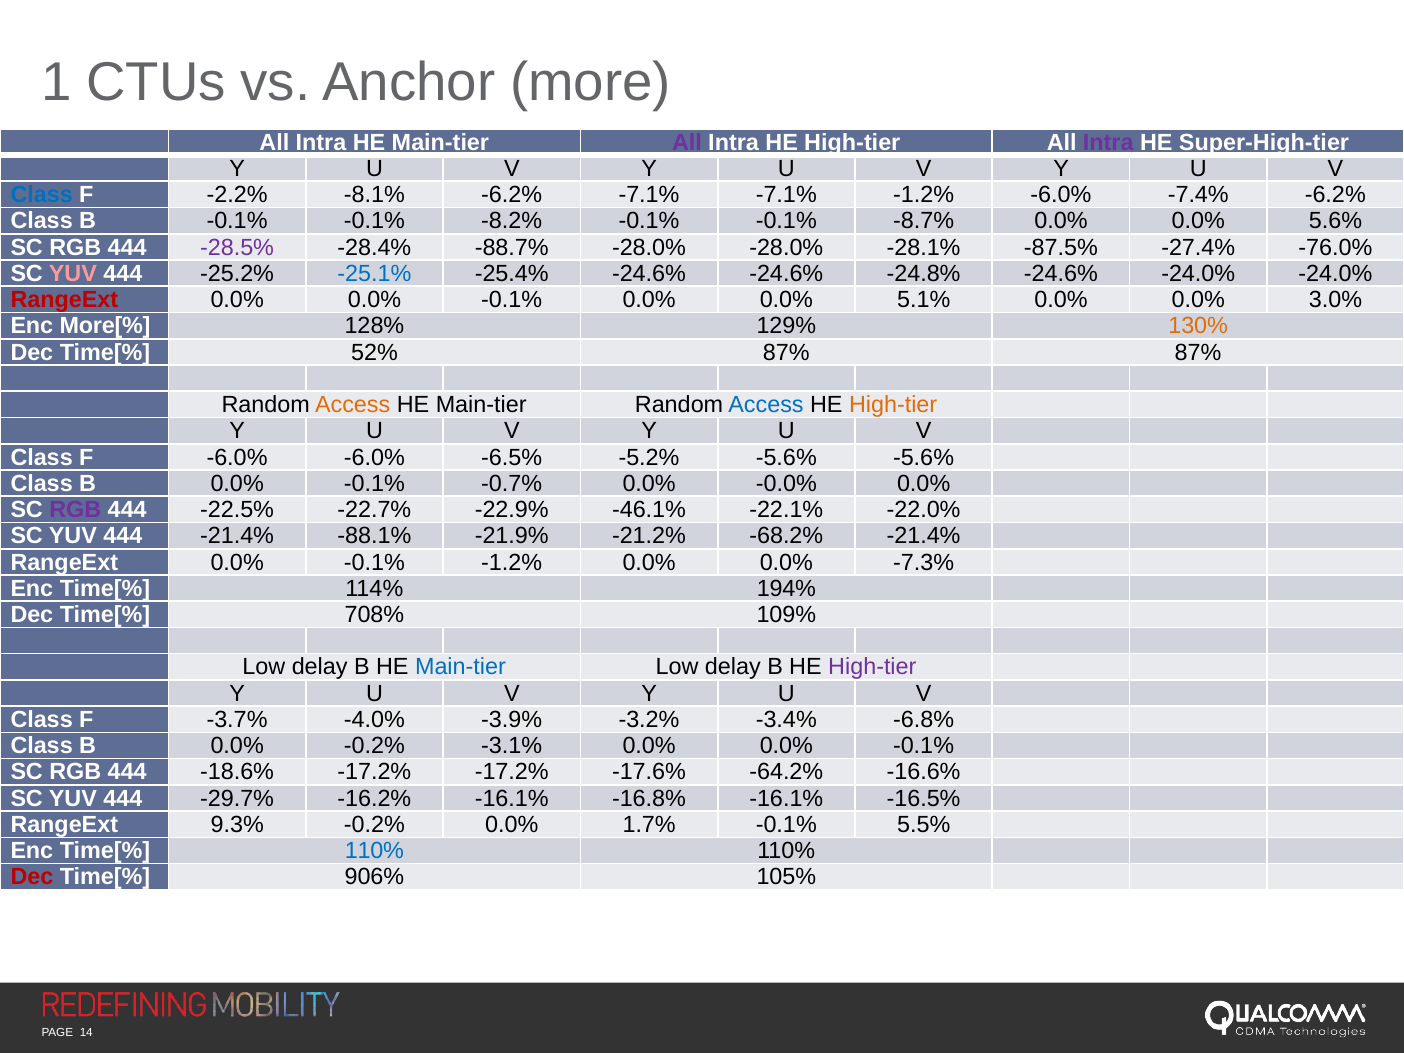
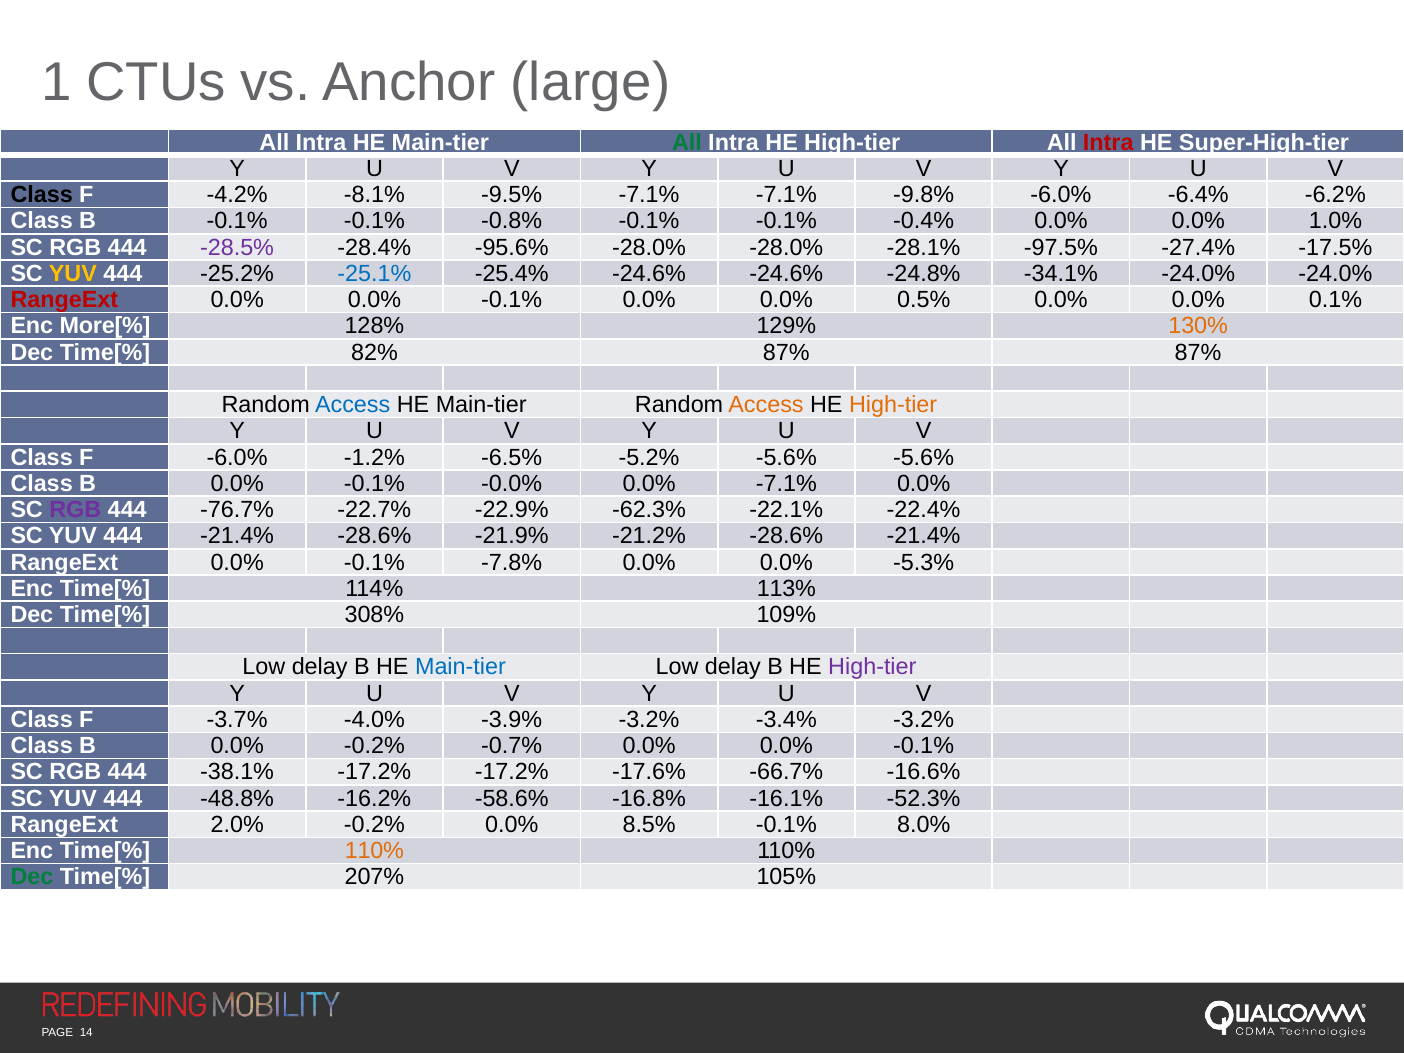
more: more -> large (590, 83)
All colour: purple -> green (687, 142)
Intra colour: purple -> red (1108, 142)
Class colour: blue -> black (42, 195)
-2.2%: -2.2% -> -4.2% (237, 195)
-8.1% -6.2%: -6.2% -> -9.5% (512, 195)
-7.1% -1.2%: -1.2% -> -9.8% (924, 195)
-7.4%: -7.4% -> -6.4% (1198, 195)
-8.2%: -8.2% -> -0.8% (512, 221)
-8.7%: -8.7% -> -0.4% (924, 221)
5.6%: 5.6% -> 1.0% (1335, 221)
-88.7%: -88.7% -> -95.6% (512, 247)
-87.5%: -87.5% -> -97.5% (1061, 247)
-76.0%: -76.0% -> -17.5% (1335, 247)
YUV colour: pink -> yellow (73, 274)
-24.8% -24.6%: -24.6% -> -34.1% (1061, 274)
5.1%: 5.1% -> 0.5% (924, 300)
3.0%: 3.0% -> 0.1% (1335, 300)
52%: 52% -> 82% (374, 352)
Access colour: orange -> blue (353, 405)
Access colour: blue -> orange (766, 405)
-6.0% -6.0%: -6.0% -> -1.2% (374, 457)
-0.7%: -0.7% -> -0.0% (512, 484)
0.0% -0.0%: -0.0% -> -7.1% (786, 484)
-22.5%: -22.5% -> -76.7% (237, 510)
-46.1%: -46.1% -> -62.3% (649, 510)
-22.0%: -22.0% -> -22.4% (924, 510)
-21.4% -88.1%: -88.1% -> -28.6% (374, 536)
-21.2% -68.2%: -68.2% -> -28.6% (786, 536)
-0.1% -1.2%: -1.2% -> -7.8% (512, 562)
-7.3%: -7.3% -> -5.3% (924, 562)
194%: 194% -> 113% (786, 589)
708%: 708% -> 308% (374, 615)
-3.4% -6.8%: -6.8% -> -3.2% (924, 720)
-3.1%: -3.1% -> -0.7% (512, 746)
-18.6%: -18.6% -> -38.1% (237, 772)
-64.2%: -64.2% -> -66.7% (786, 772)
-29.7%: -29.7% -> -48.8% (237, 798)
-16.2% -16.1%: -16.1% -> -58.6% (512, 798)
-16.5%: -16.5% -> -52.3% (924, 798)
9.3%: 9.3% -> 2.0% (237, 825)
1.7%: 1.7% -> 8.5% (649, 825)
5.5%: 5.5% -> 8.0% (924, 825)
110% colour: blue -> orange (374, 851)
Dec colour: red -> green (32, 877)
906%: 906% -> 207% (374, 877)
